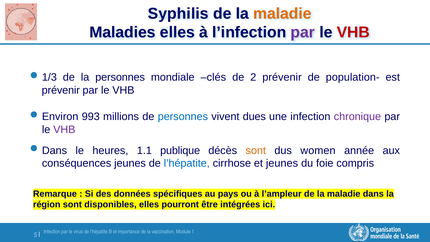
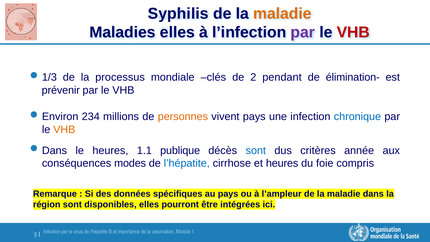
la personnes: personnes -> processus (120, 77)
2 prévenir: prévenir -> pendant (282, 77)
population-: population- -> élimination- (353, 77)
993: 993 -> 234 (91, 117)
personnes colour: blue -> orange (183, 117)
vivent dues: dues -> pays (254, 117)
chronique colour: purple -> blue (357, 117)
VHB colour: purple -> orange (64, 129)
sont colour: orange -> blue (256, 150)
women: women -> critères (318, 150)
conséquences jeunes: jeunes -> modes (130, 163)
et jeunes: jeunes -> heures (282, 163)
